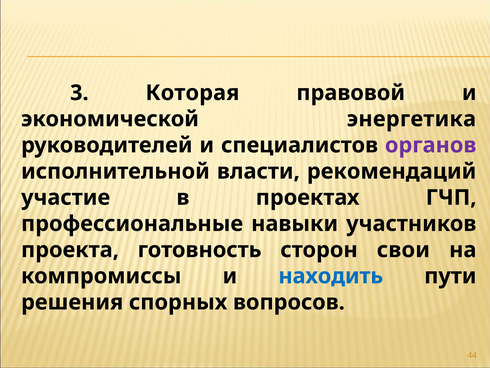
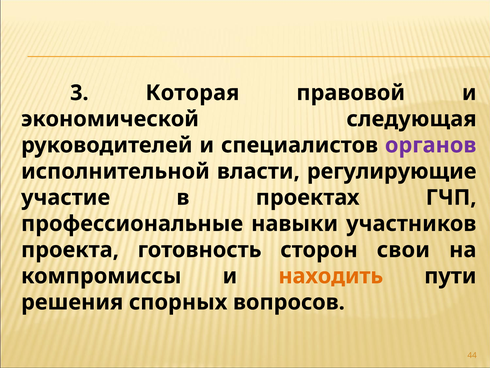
энергетика: энергетика -> следующая (411, 119)
рекомендаций: рекомендаций -> регулирующие (392, 171)
находить colour: blue -> orange (331, 276)
